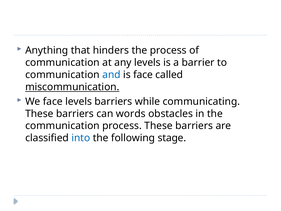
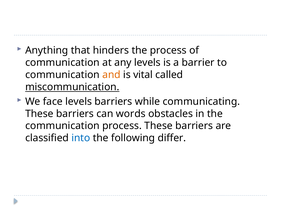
and colour: blue -> orange (111, 75)
is face: face -> vital (143, 75)
stage: stage -> differ (172, 138)
